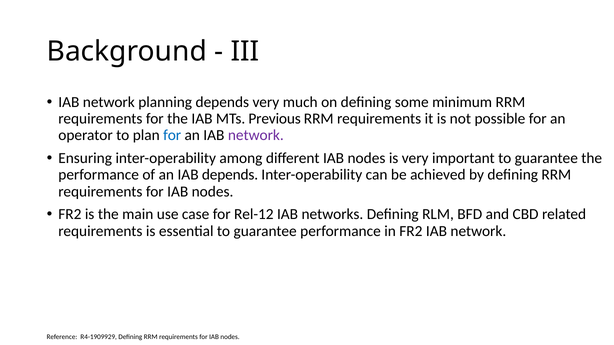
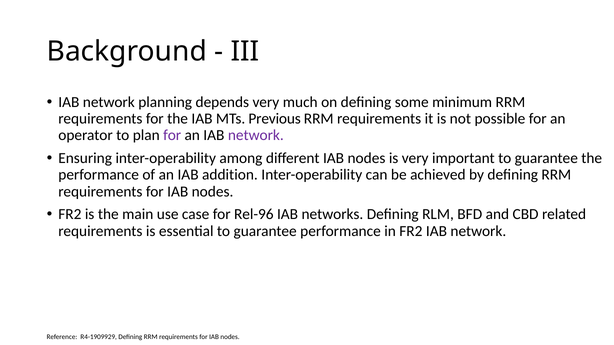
for colour: blue -> purple (172, 136)
IAB depends: depends -> addition (230, 175)
Rel-12: Rel-12 -> Rel-96 (254, 215)
